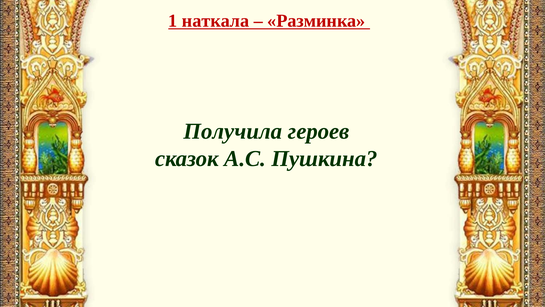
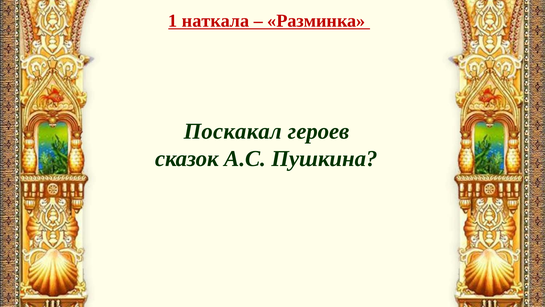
Получила: Получила -> Поскакал (233, 131)
